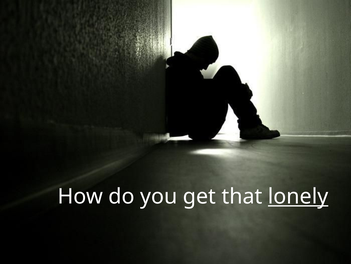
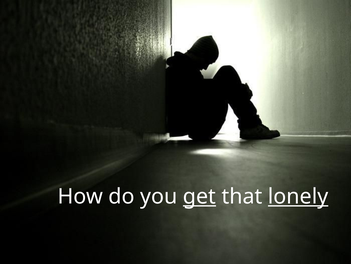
get underline: none -> present (199, 196)
